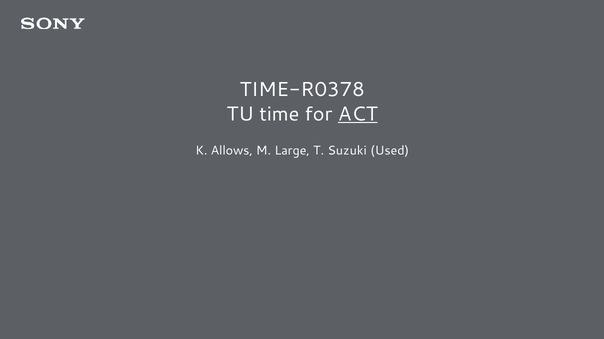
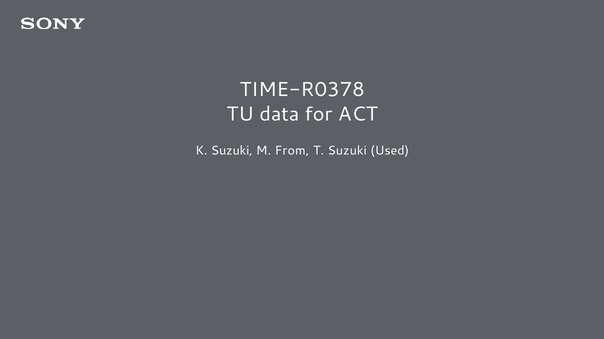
time: time -> data (279, 114)
ACT underline: present -> none (358, 114)
K Allows: Allows -> Suzuki (232, 151)
Large: Large -> From (292, 151)
